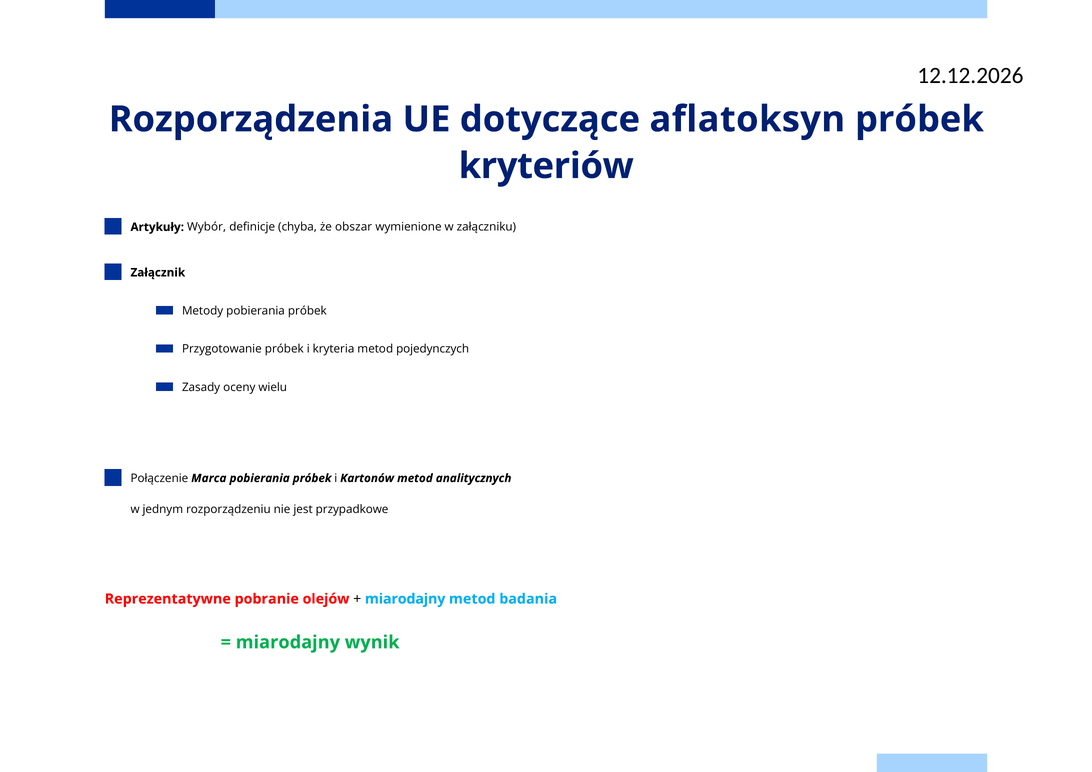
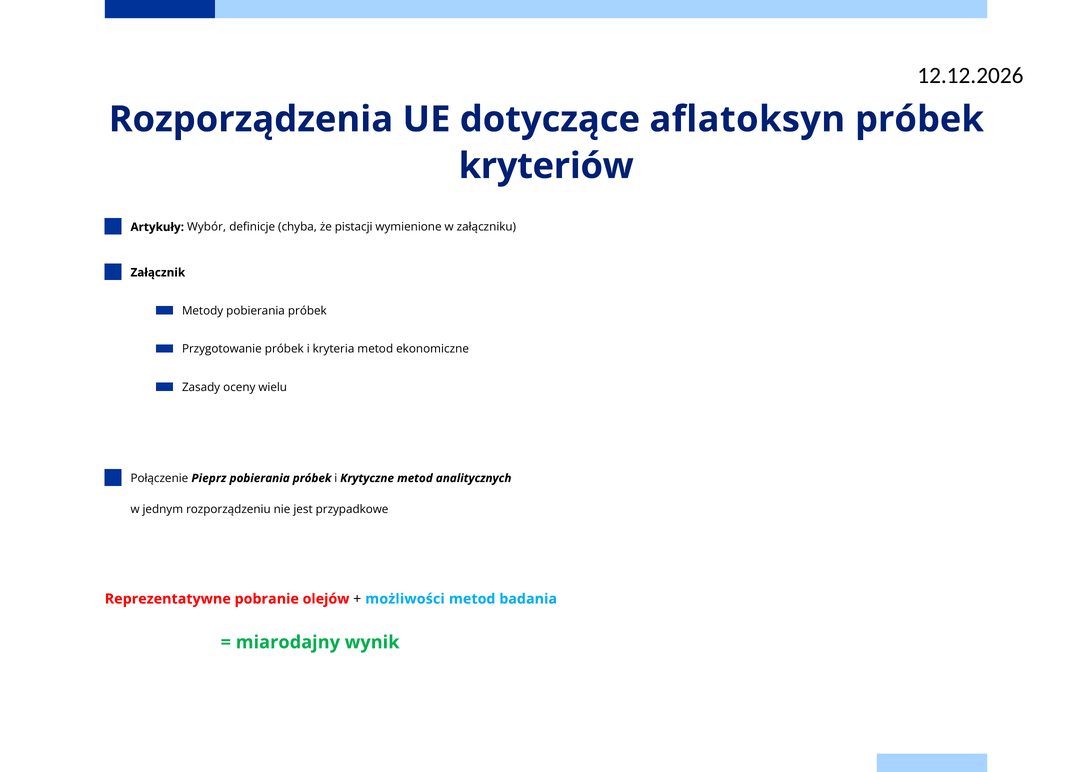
obszar: obszar -> pistacji (354, 227)
pojedynczych: pojedynczych -> ekonomiczne (433, 349)
Marca: Marca -> Pieprz (209, 478)
Kartonów: Kartonów -> Krytyczne (367, 478)
miarodajny: miarodajny -> możliwości (405, 599)
